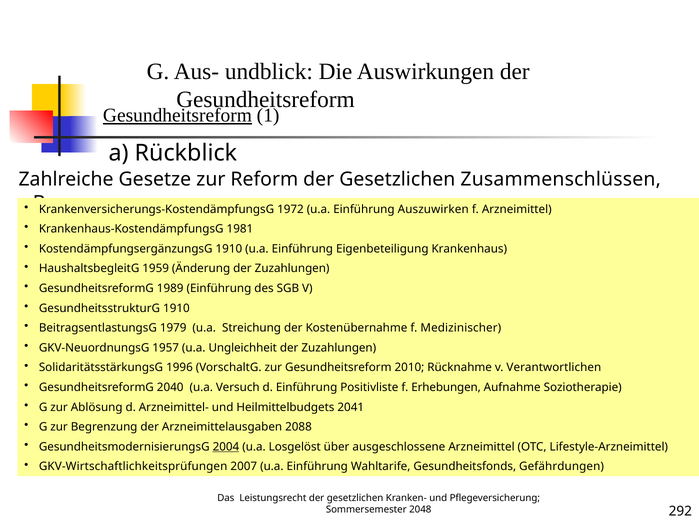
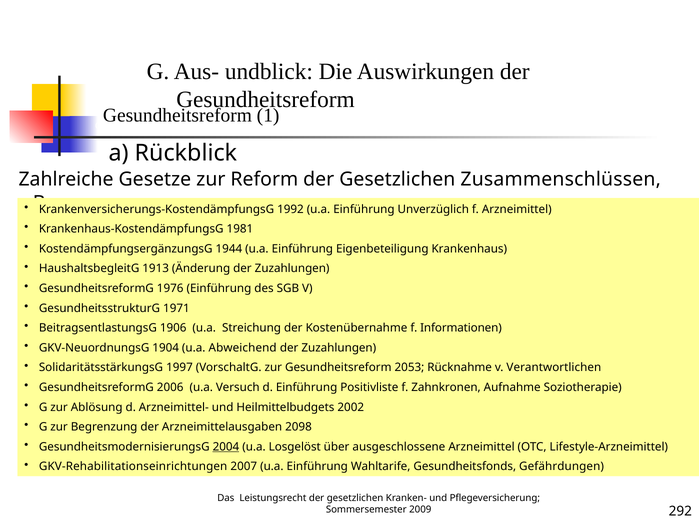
Gesundheitsreform underline: present -> none (177, 115)
1972: 1972 -> 1992 (290, 209)
Auszuwirken: Auszuwirken -> Unverzüglich (433, 209)
KostendämpfungsergänzungsG 1910: 1910 -> 1944 (229, 249)
1959: 1959 -> 1913 (156, 269)
1989: 1989 -> 1976 (170, 289)
GesundheitsstrukturG 1910: 1910 -> 1971 (176, 308)
1979: 1979 -> 1906 (173, 328)
Medizinischer: Medizinischer -> Informationen (461, 328)
1957: 1957 -> 1904 (166, 348)
Ungleichheit: Ungleichheit -> Abweichend (243, 348)
1996: 1996 -> 1997 (179, 368)
2010: 2010 -> 2053 (409, 368)
2040: 2040 -> 2006 (170, 388)
Erhebungen: Erhebungen -> Zahnkronen (446, 388)
2041: 2041 -> 2002 (351, 407)
2088: 2088 -> 2098 (298, 427)
GKV-Wirtschaftlichkeitsprüfungen: GKV-Wirtschaftlichkeitsprüfungen -> GKV-Rehabilitationseinrichtungen (133, 467)
2048: 2048 -> 2009 (420, 510)
